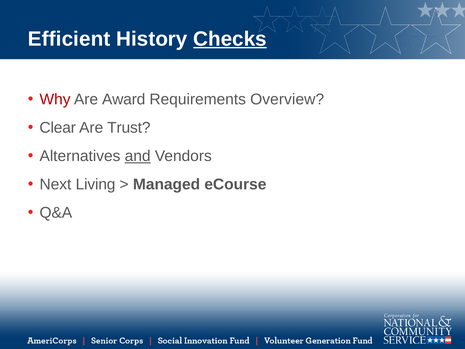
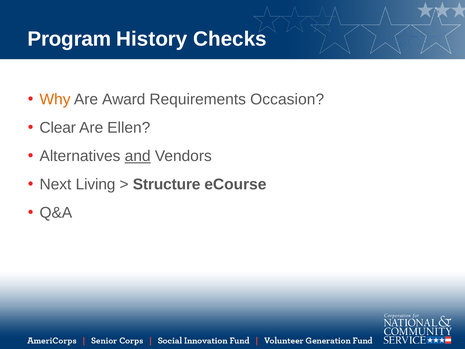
Efficient: Efficient -> Program (69, 39)
Checks underline: present -> none (230, 39)
Why colour: red -> orange (55, 99)
Overview: Overview -> Occasion (287, 99)
Trust: Trust -> Ellen (129, 128)
Managed: Managed -> Structure (167, 184)
